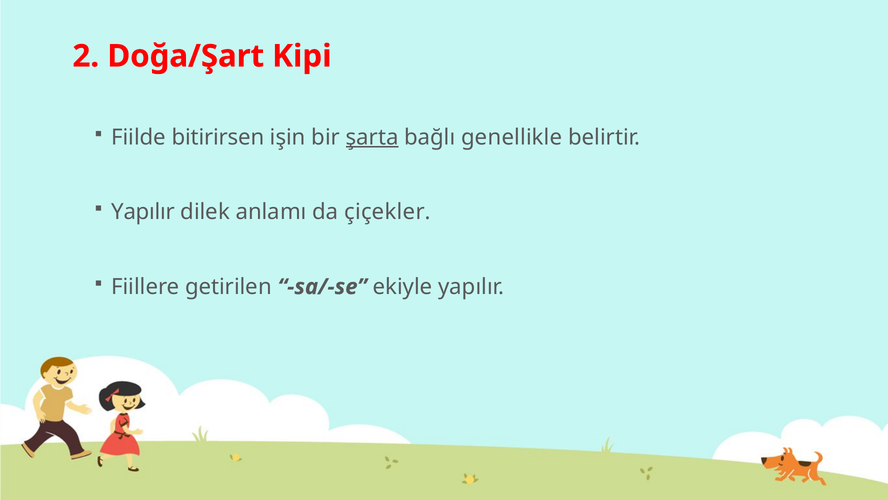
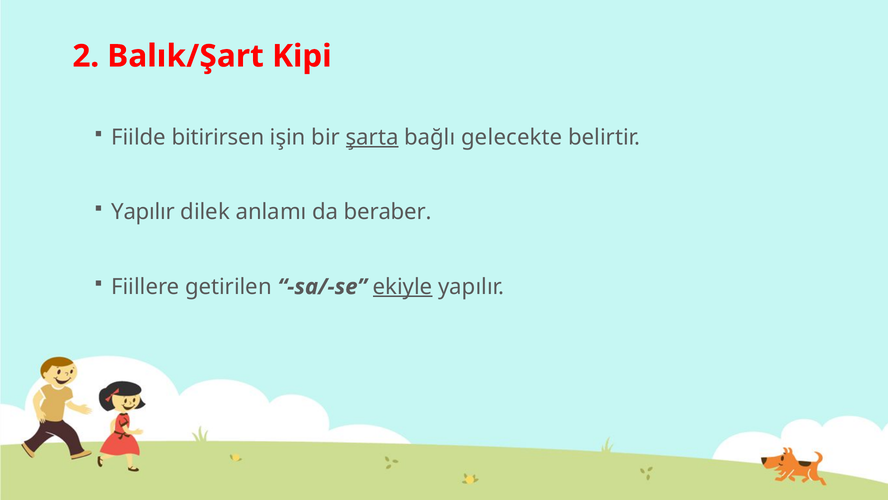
Doğa/Şart: Doğa/Şart -> Balık/Şart (186, 56)
genellikle: genellikle -> gelecekte (512, 137)
çiçekler: çiçekler -> beraber (388, 212)
ekiyle underline: none -> present (403, 287)
